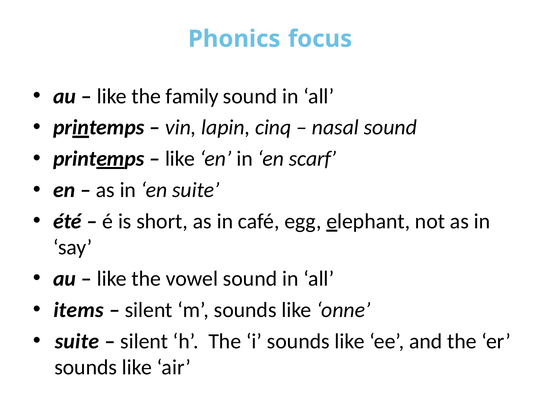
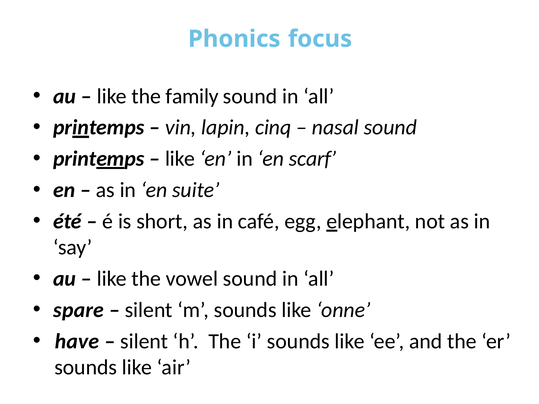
items: items -> spare (79, 310)
suite: suite -> have (77, 341)
